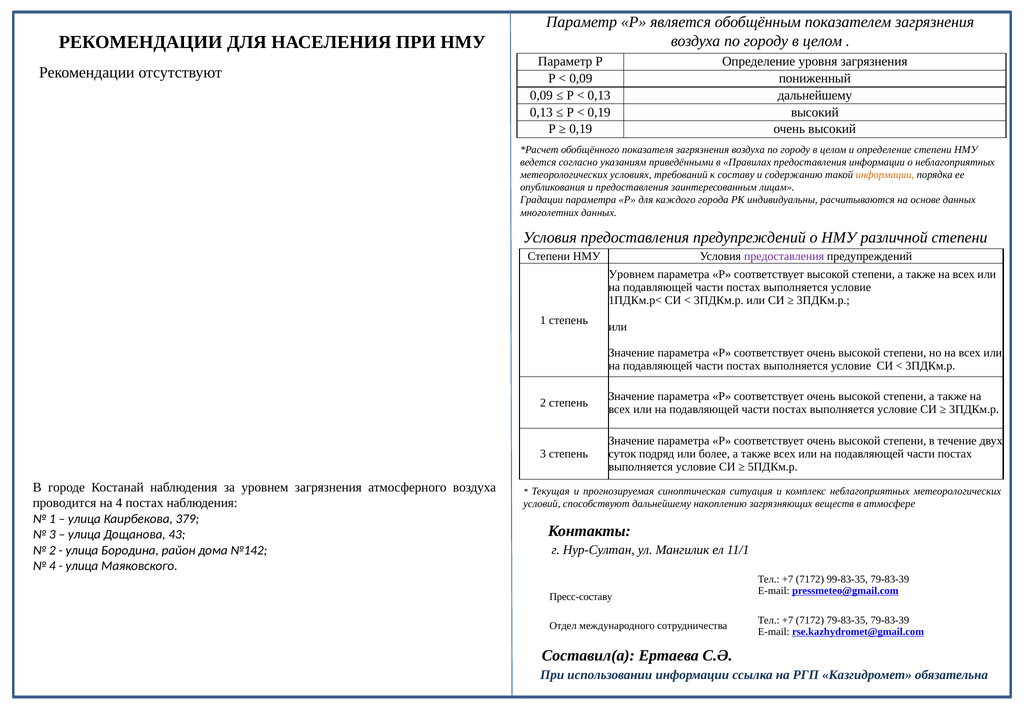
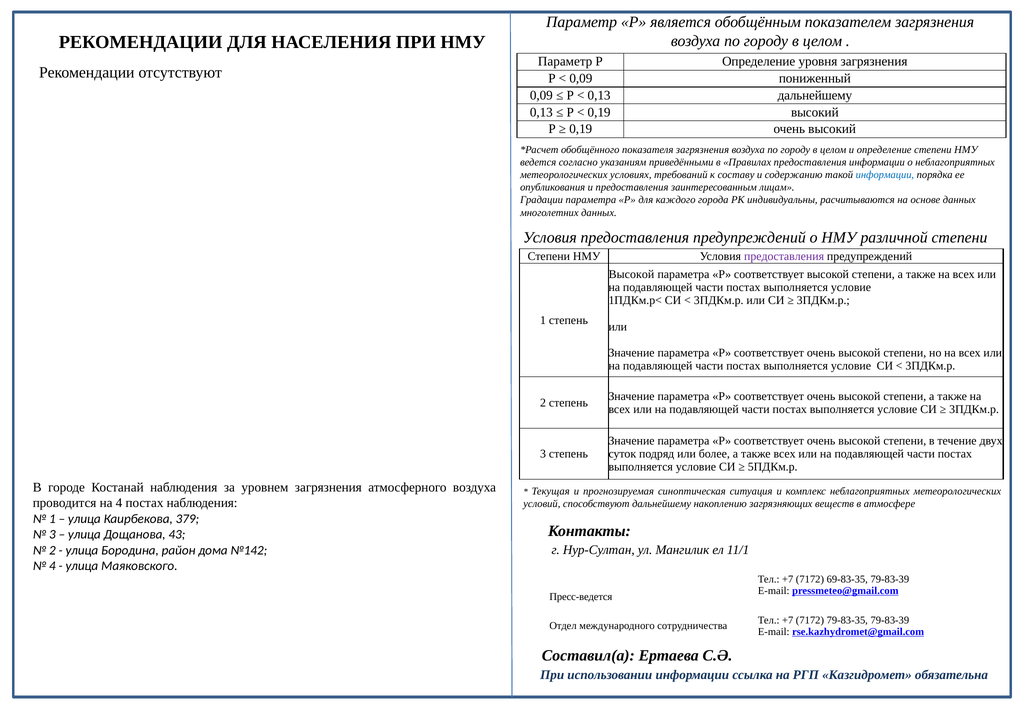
информации colour: orange -> blue (885, 175)
Уровнем: Уровнем -> Высокой (631, 274)
99-83-35: 99-83-35 -> 69-83-35 (847, 579)
Пресс-составу: Пресс-составу -> Пресс-ведется (581, 597)
